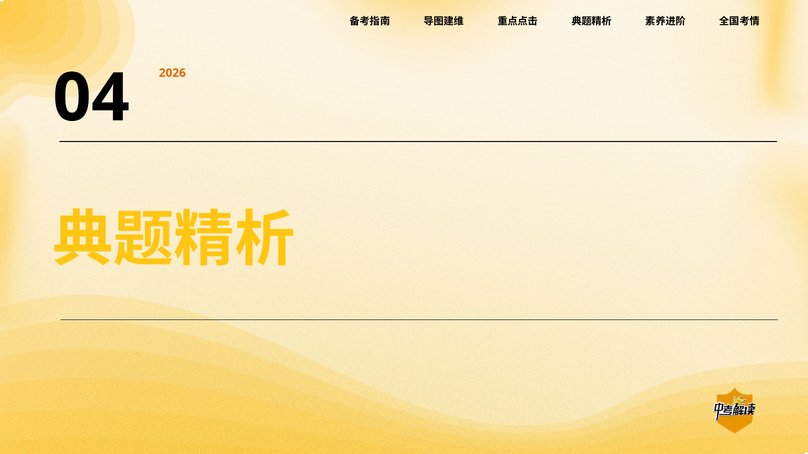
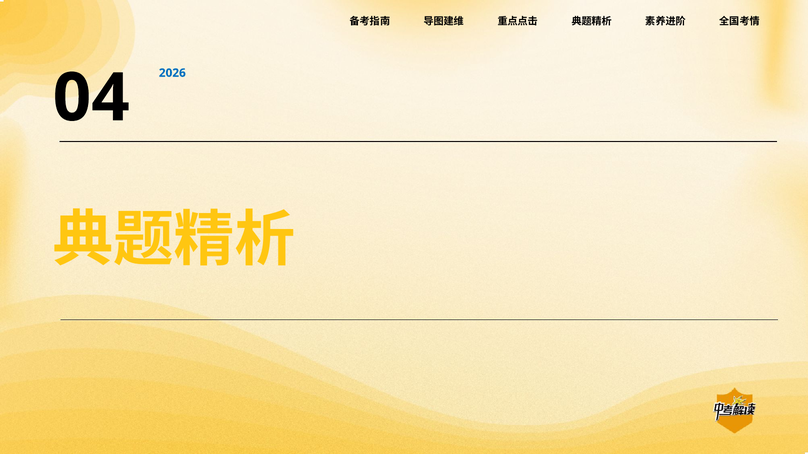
2026 colour: orange -> blue (172, 73)
